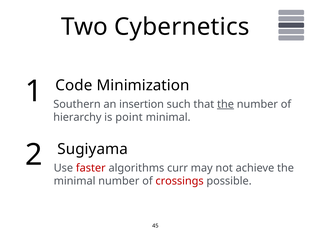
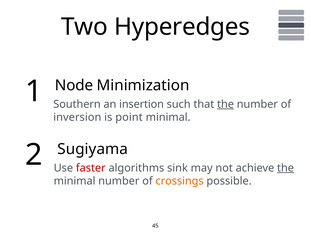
Cybernetics: Cybernetics -> Hyperedges (182, 27)
Code: Code -> Node (74, 85)
hierarchy: hierarchy -> inversion (77, 117)
curr: curr -> sink (177, 168)
the underline: none -> present (286, 168)
crossings colour: red -> orange (180, 181)
